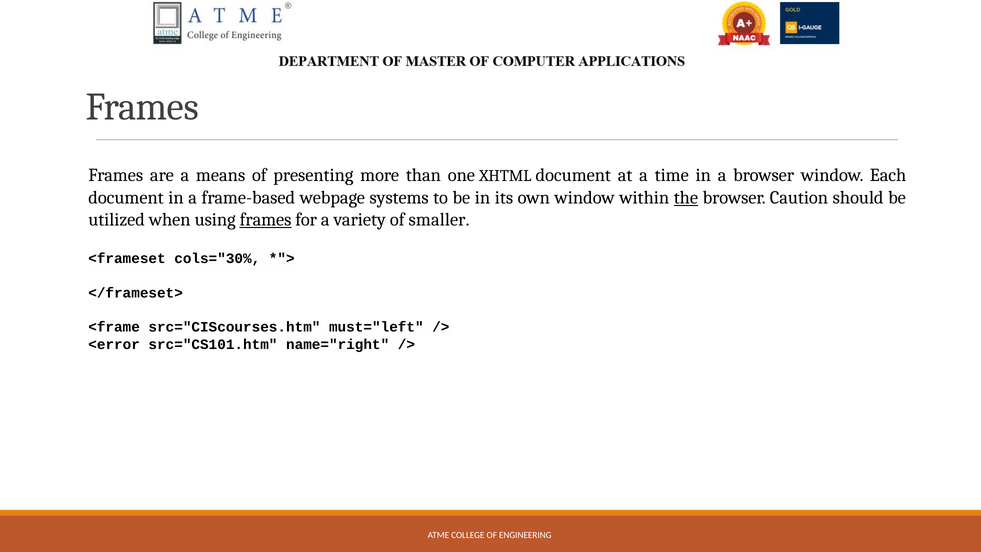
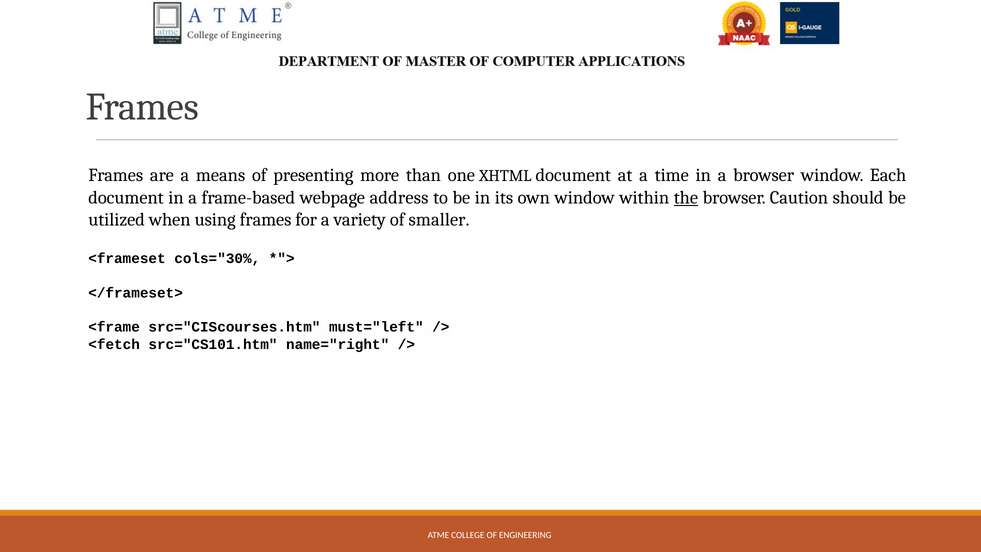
systems: systems -> address (399, 197)
frames underline: present -> none (266, 219)
<error: <error -> <fetch (114, 344)
